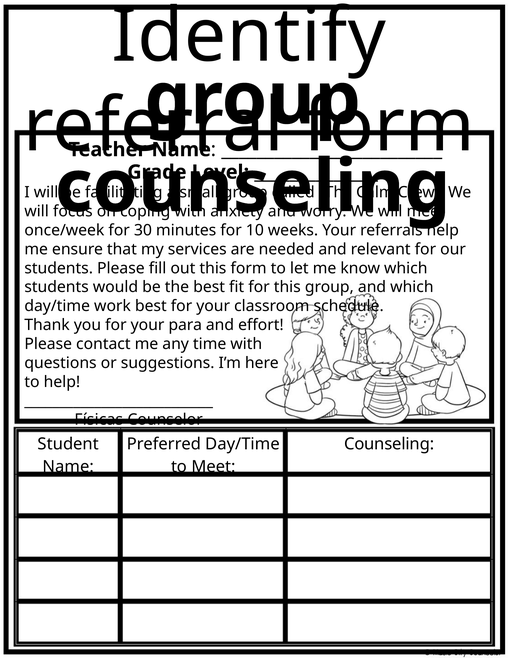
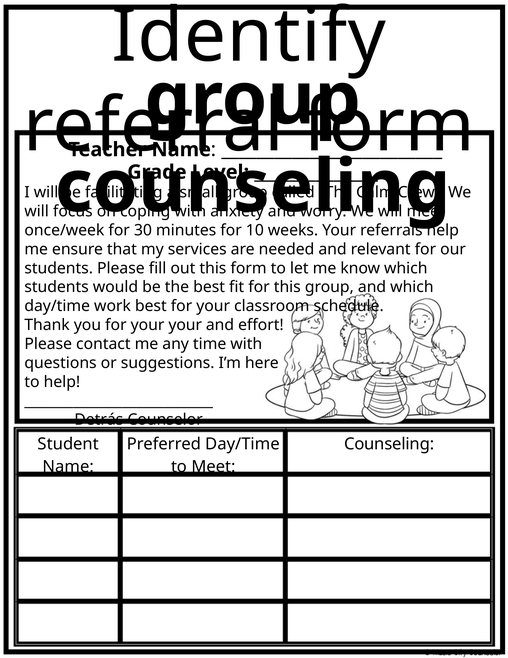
your para: para -> your (185, 325)
Físicas: Físicas -> Detrás (99, 419)
